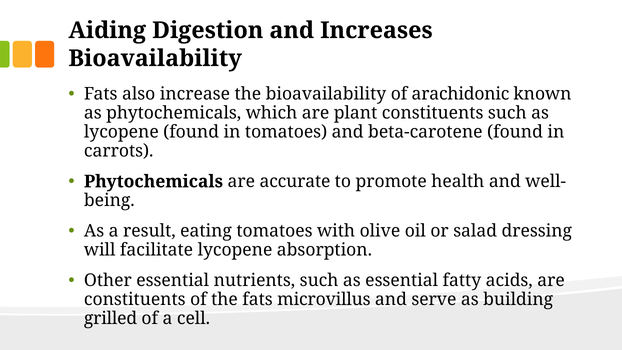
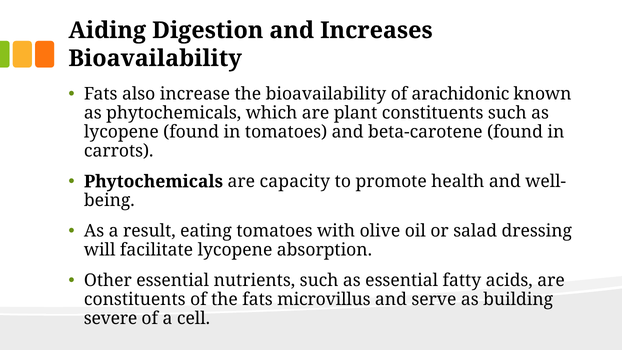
accurate: accurate -> capacity (295, 181)
grilled: grilled -> severe (111, 318)
